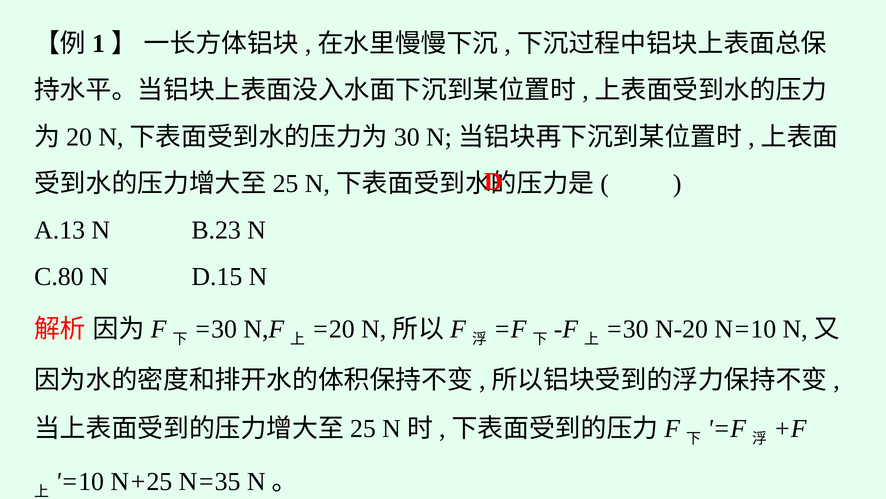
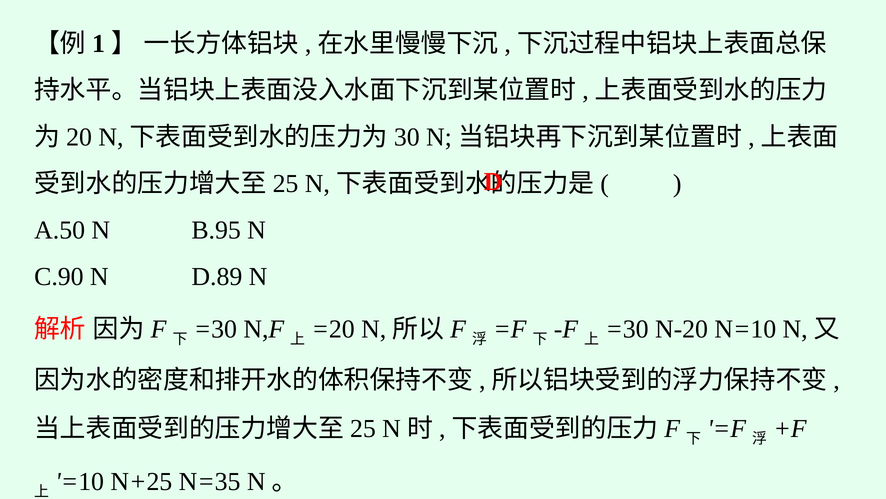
A.13: A.13 -> A.50 (60, 230)
B.23: B.23 -> B.95 (216, 230)
C.80: C.80 -> C.90 (59, 276)
D.15: D.15 -> D.89 (217, 276)
